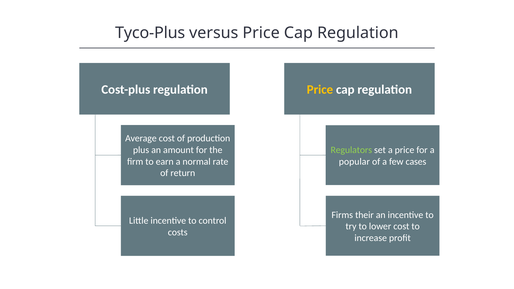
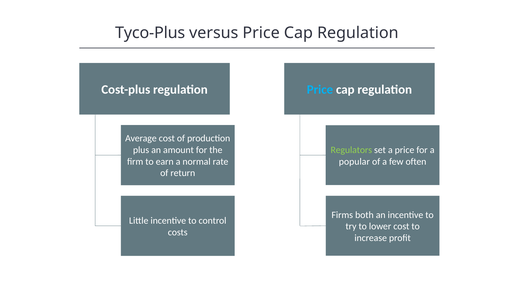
Price colour: yellow -> light blue (320, 90)
cases: cases -> often (416, 162)
their: their -> both (364, 215)
